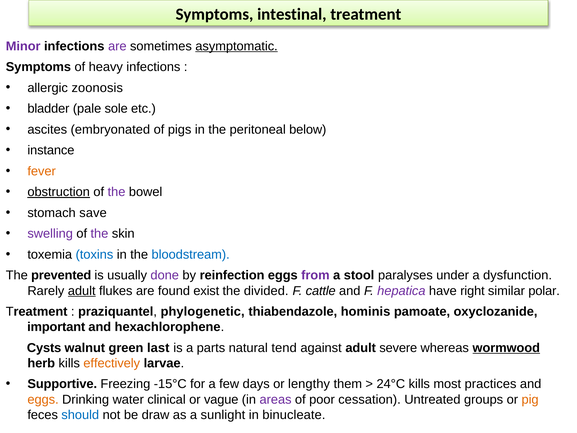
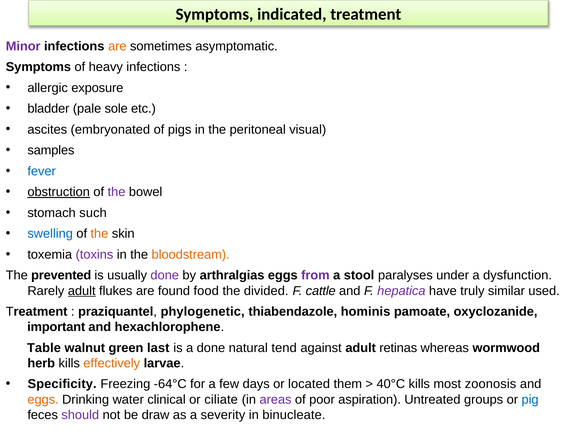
intestinal: intestinal -> indicated (292, 14)
are colour: purple -> orange (117, 46)
asymptomatic underline: present -> none (237, 46)
zoonosis: zoonosis -> exposure (97, 88)
below: below -> visual (308, 129)
instance: instance -> samples (51, 150)
fever colour: orange -> blue (42, 171)
save: save -> such (93, 213)
swelling colour: purple -> blue (50, 234)
the colour: purple -> orange (99, 234)
toxins colour: blue -> purple (94, 254)
bloodstream colour: blue -> orange (191, 254)
reinfection: reinfection -> arthralgias (232, 275)
exist: exist -> food (206, 291)
right: right -> truly (472, 291)
polar: polar -> used (544, 291)
Cysts: Cysts -> Table (44, 348)
a parts: parts -> done (211, 348)
severe: severe -> retinas (398, 348)
wormwood underline: present -> none (506, 348)
Supportive: Supportive -> Specificity (62, 384)
-15°C: -15°C -> -64°C (170, 384)
lengthy: lengthy -> located (309, 384)
24°C: 24°C -> 40°C (391, 384)
practices: practices -> zoonosis (491, 384)
vague: vague -> ciliate (221, 399)
cessation: cessation -> aspiration (370, 399)
pig colour: orange -> blue (530, 399)
should colour: blue -> purple (80, 415)
sunlight: sunlight -> severity (223, 415)
